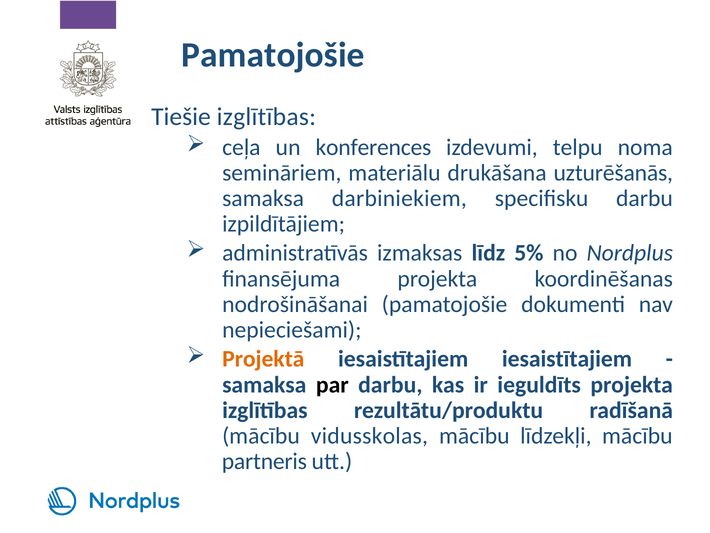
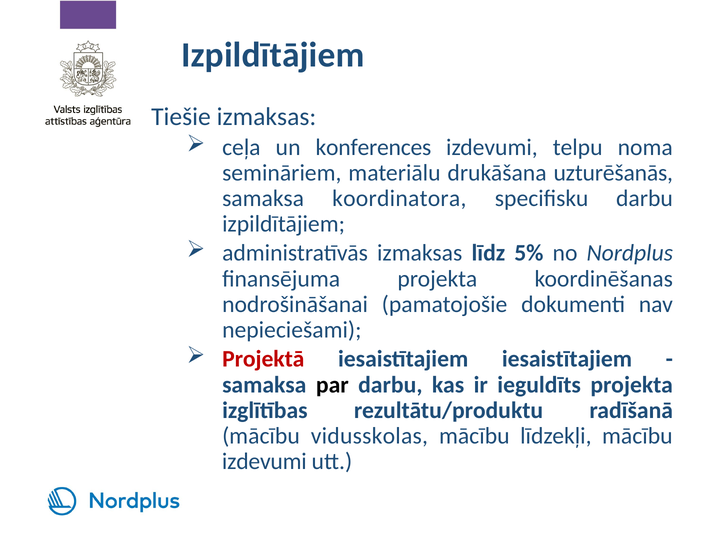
Pamatojošie: Pamatojošie -> Izpildītājiem (273, 55)
Tiešie izglītības: izglītības -> izmaksas (266, 117)
darbiniekiem: darbiniekiem -> koordinatora (399, 198)
Projektā colour: orange -> red (263, 359)
partneris: partneris -> izdevumi (264, 461)
